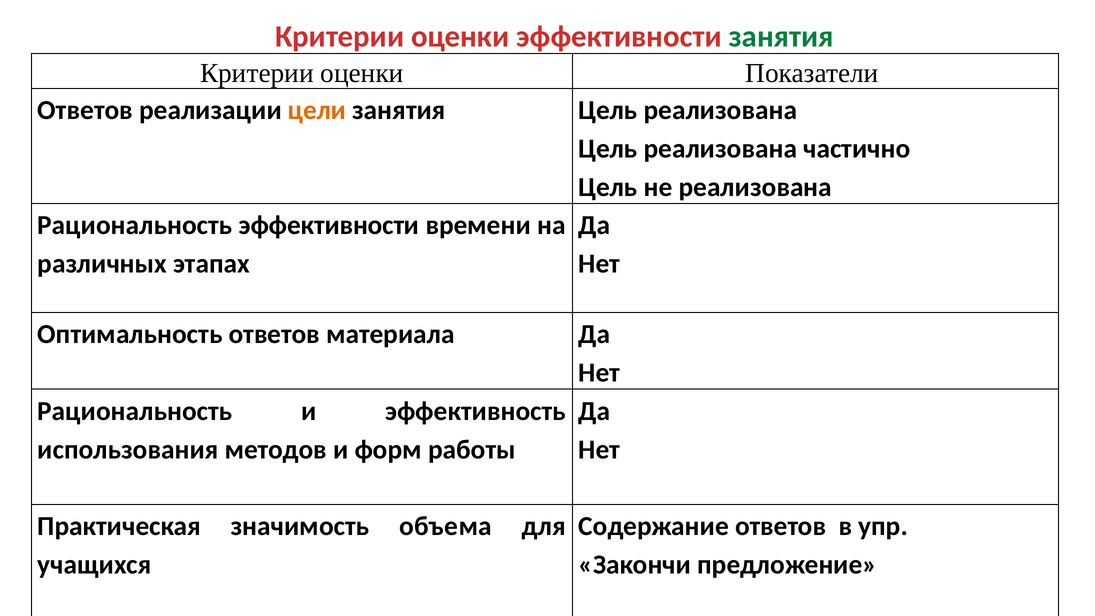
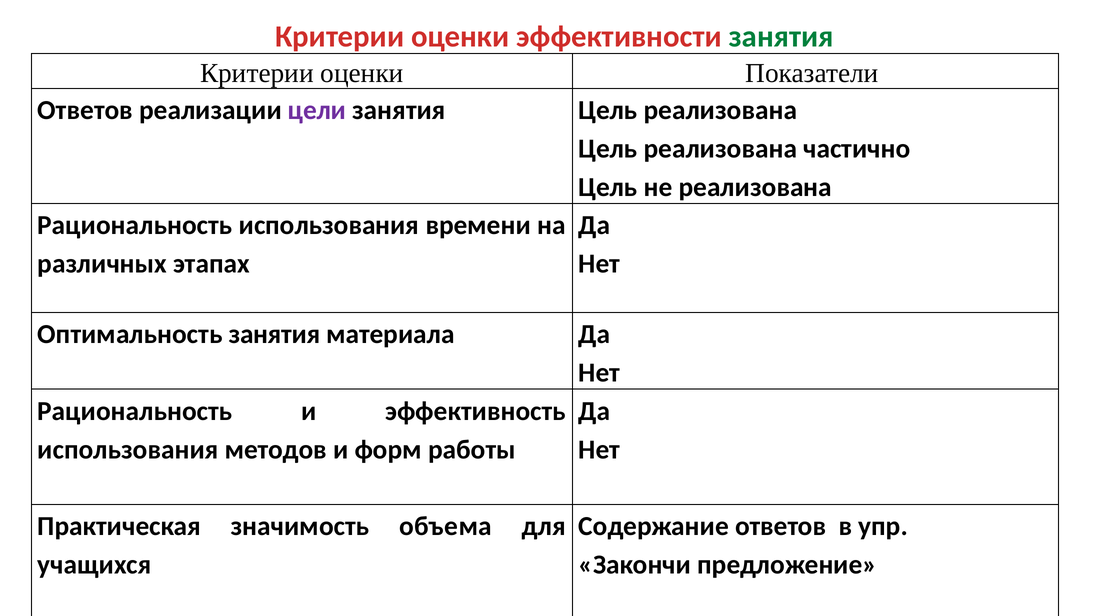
цели colour: orange -> purple (317, 110)
Рациональность эффективности: эффективности -> использования (329, 225)
Оптимальность ответов: ответов -> занятия (274, 334)
